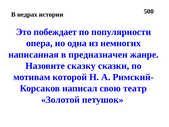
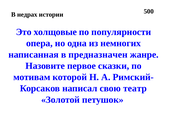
побеждает: побеждает -> холщовые (55, 32)
сказку: сказку -> первое (81, 66)
